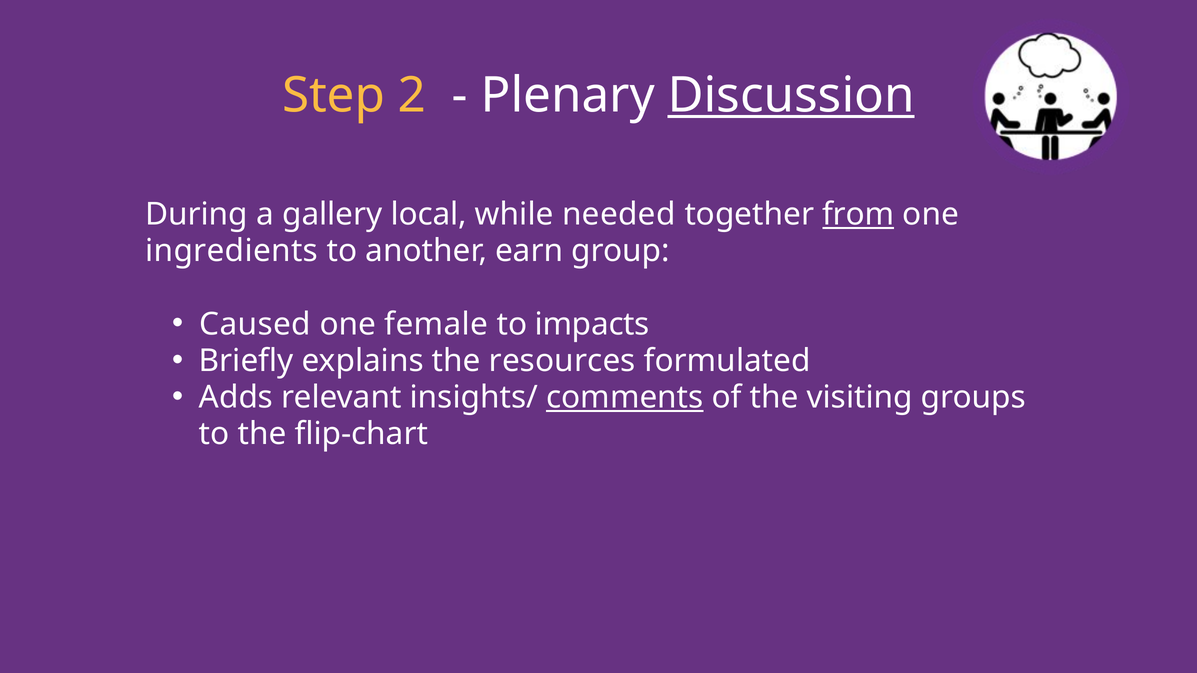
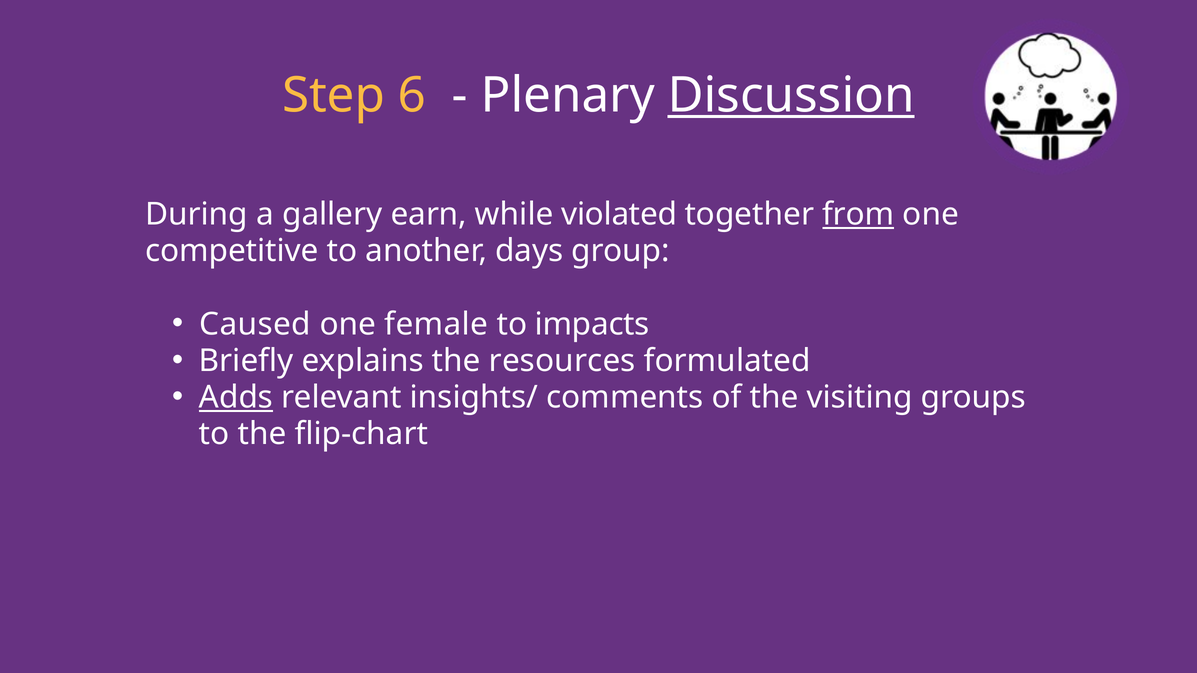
2: 2 -> 6 (412, 95)
local: local -> earn (429, 214)
needed: needed -> violated (619, 214)
ingredients: ingredients -> competitive (232, 251)
earn: earn -> days (529, 251)
Adds underline: none -> present (236, 398)
comments underline: present -> none (625, 398)
